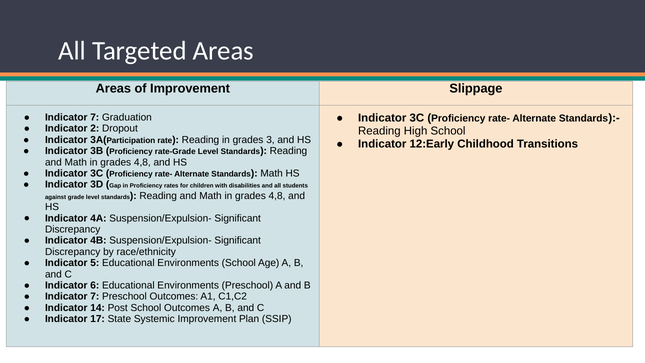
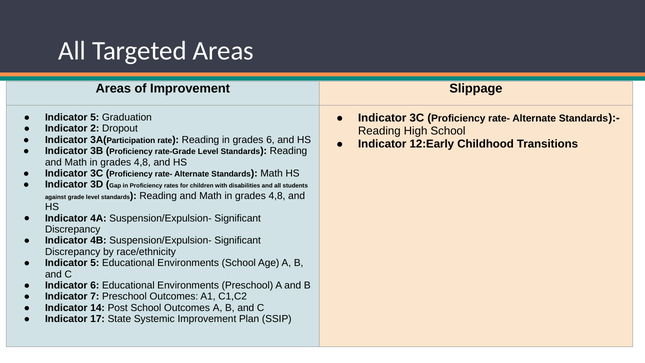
7: 7 -> 5 (95, 117)
grades 3: 3 -> 6 (270, 140)
